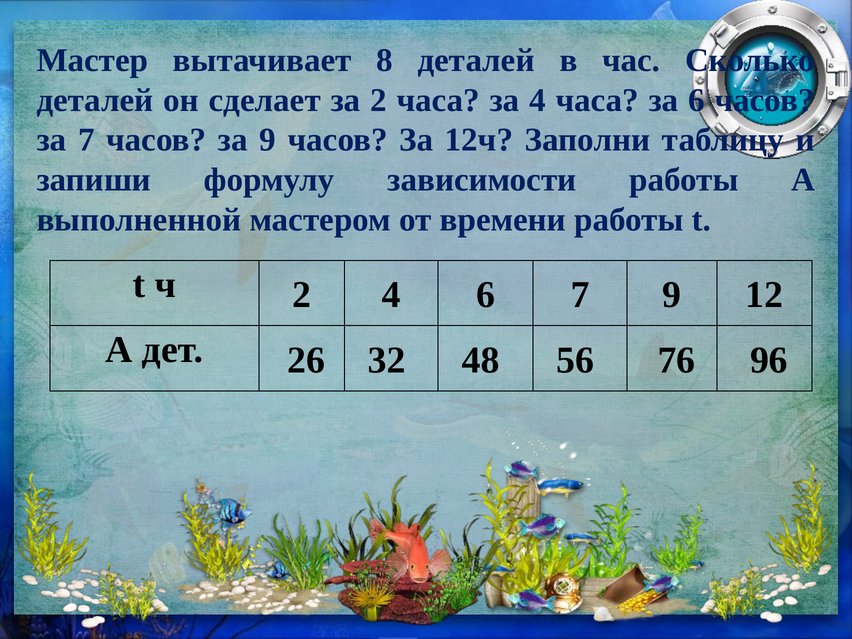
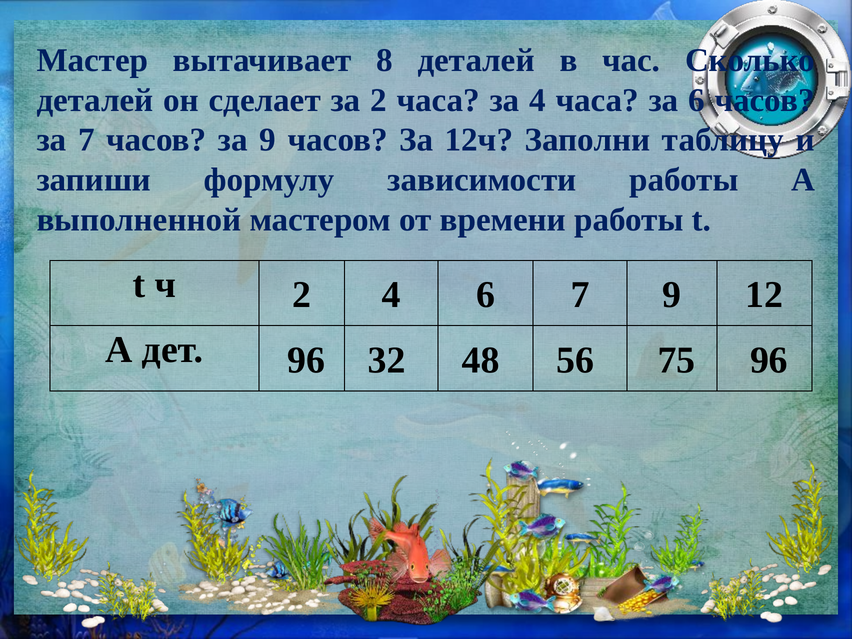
дет 26: 26 -> 96 (306, 360)
76: 76 -> 75 (676, 360)
